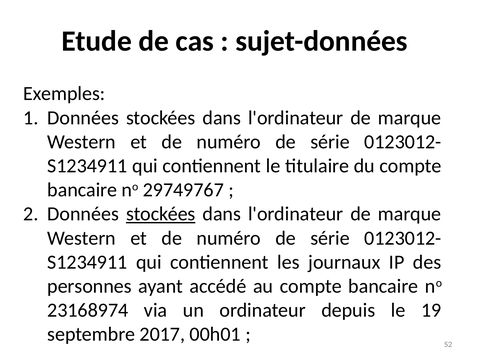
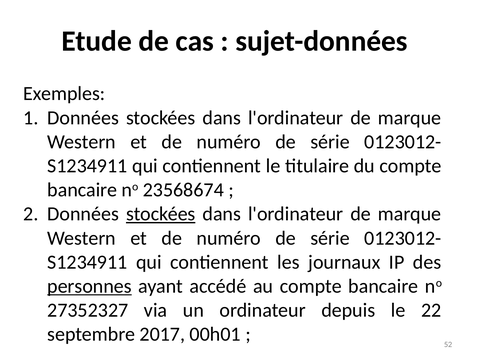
29749767: 29749767 -> 23568674 (183, 190)
personnes underline: none -> present (89, 286)
23168974: 23168974 -> 27352327 (88, 310)
19: 19 -> 22 (431, 310)
